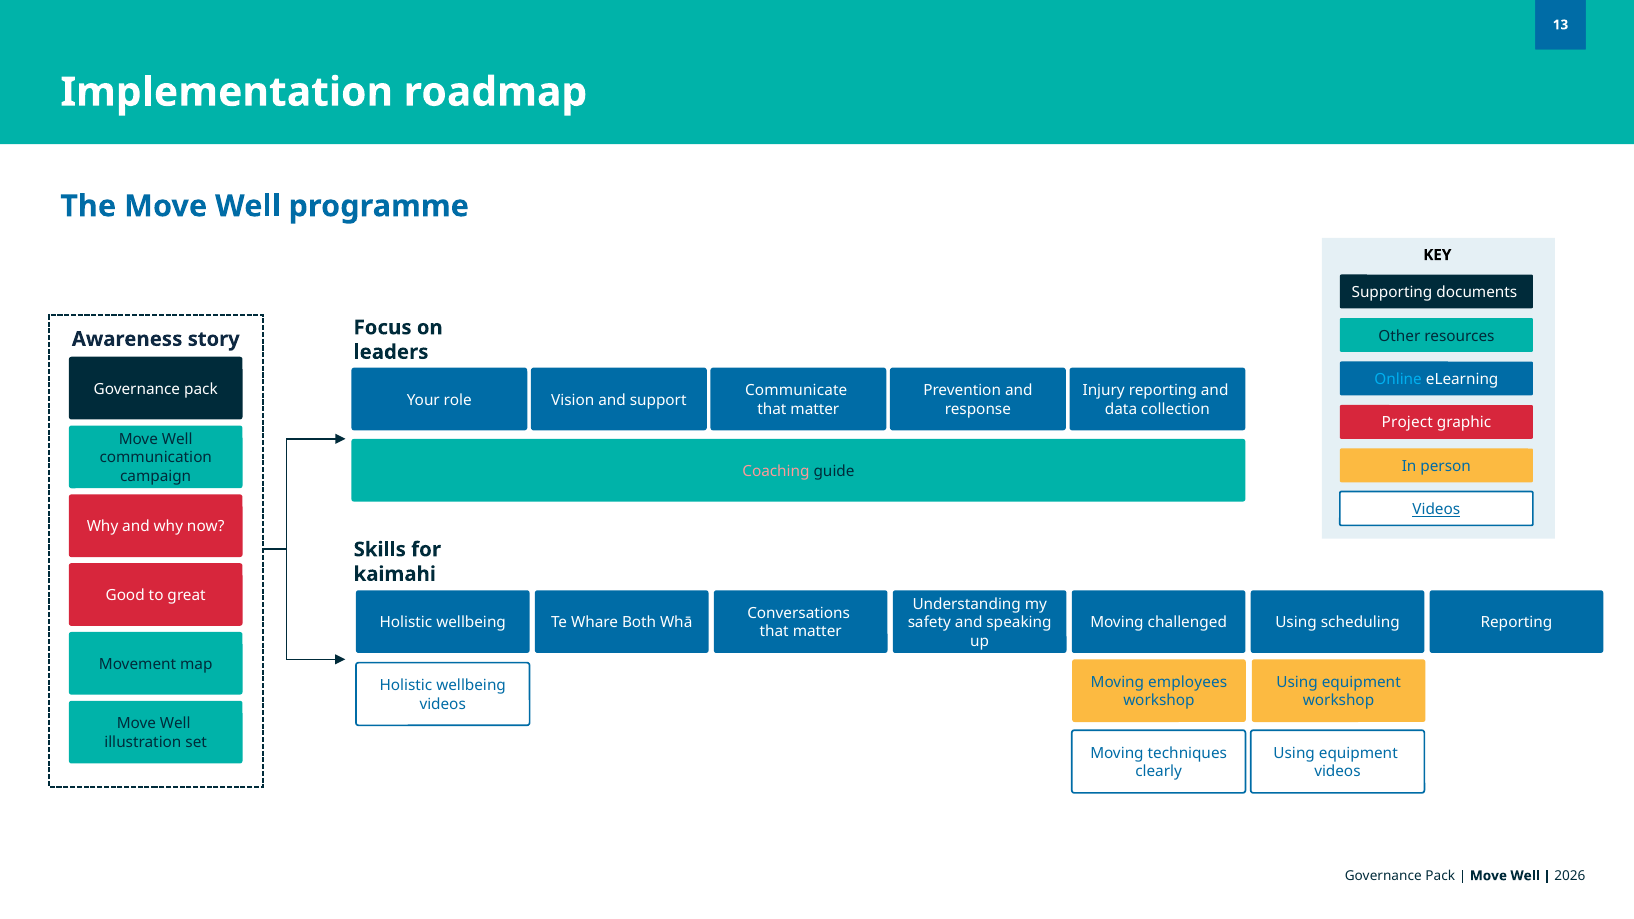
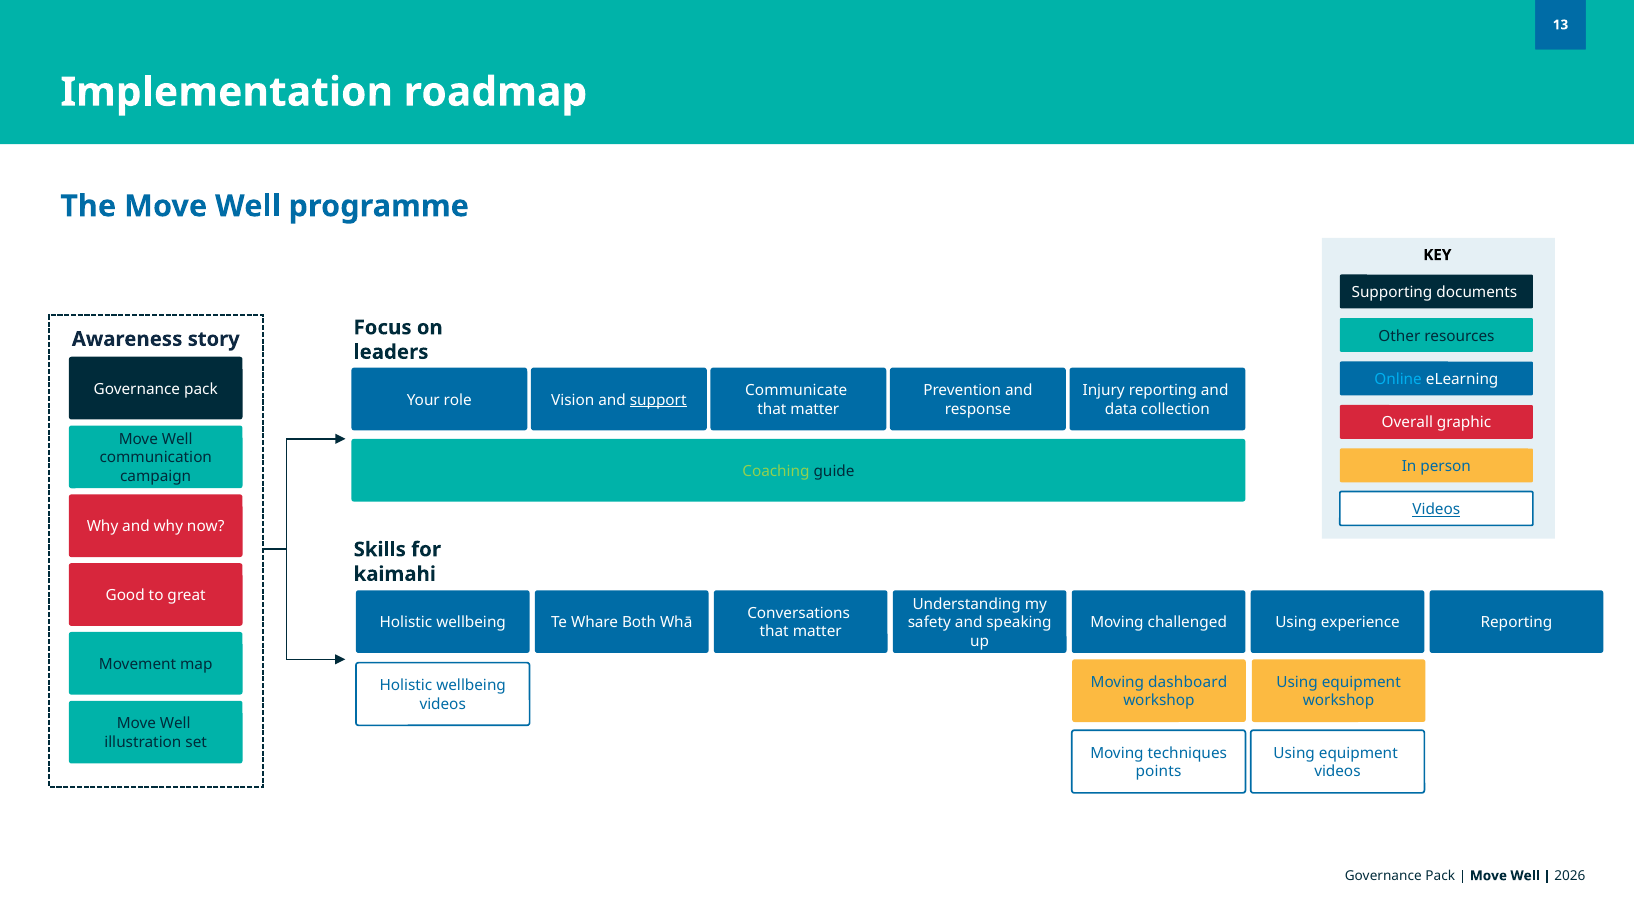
support underline: none -> present (658, 400)
Project: Project -> Overall (1407, 423)
Coaching colour: pink -> light green (776, 471)
scheduling: scheduling -> experience (1360, 623)
employees: employees -> dashboard (1188, 683)
clearly: clearly -> points (1158, 772)
